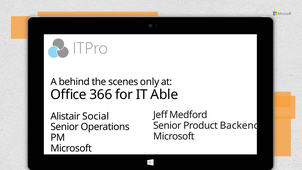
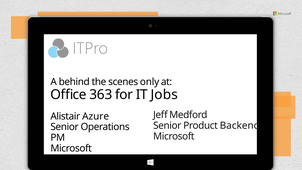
366: 366 -> 363 (101, 94)
Able: Able -> Jobs (164, 94)
Social: Social -> Azure (96, 116)
